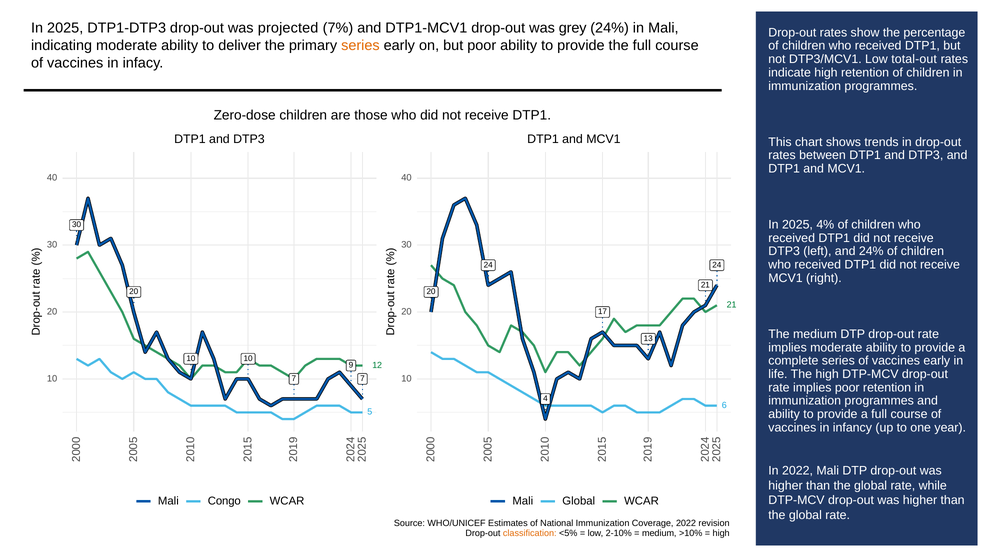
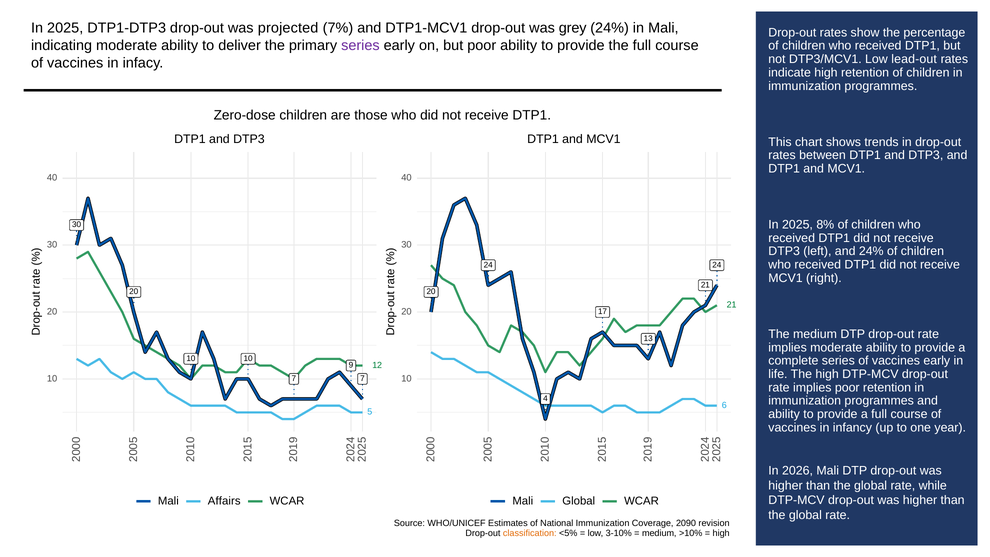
series colour: orange -> purple (360, 46)
total-out: total-out -> lead-out (914, 59)
4%: 4% -> 8% (825, 225)
In 2022: 2022 -> 2026 (797, 471)
Congo: Congo -> Affairs (224, 501)
Coverage 2022: 2022 -> 2090 (686, 523)
2-10%: 2-10% -> 3-10% (619, 533)
